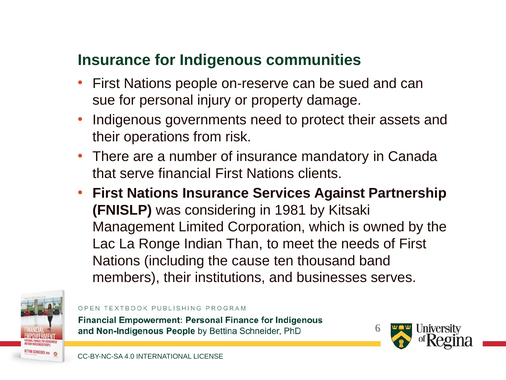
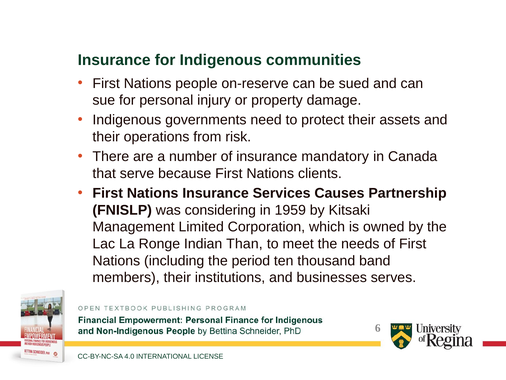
financial: financial -> because (185, 173)
Against: Against -> Causes (339, 193)
1981: 1981 -> 1959 (290, 210)
cause: cause -> period (251, 260)
